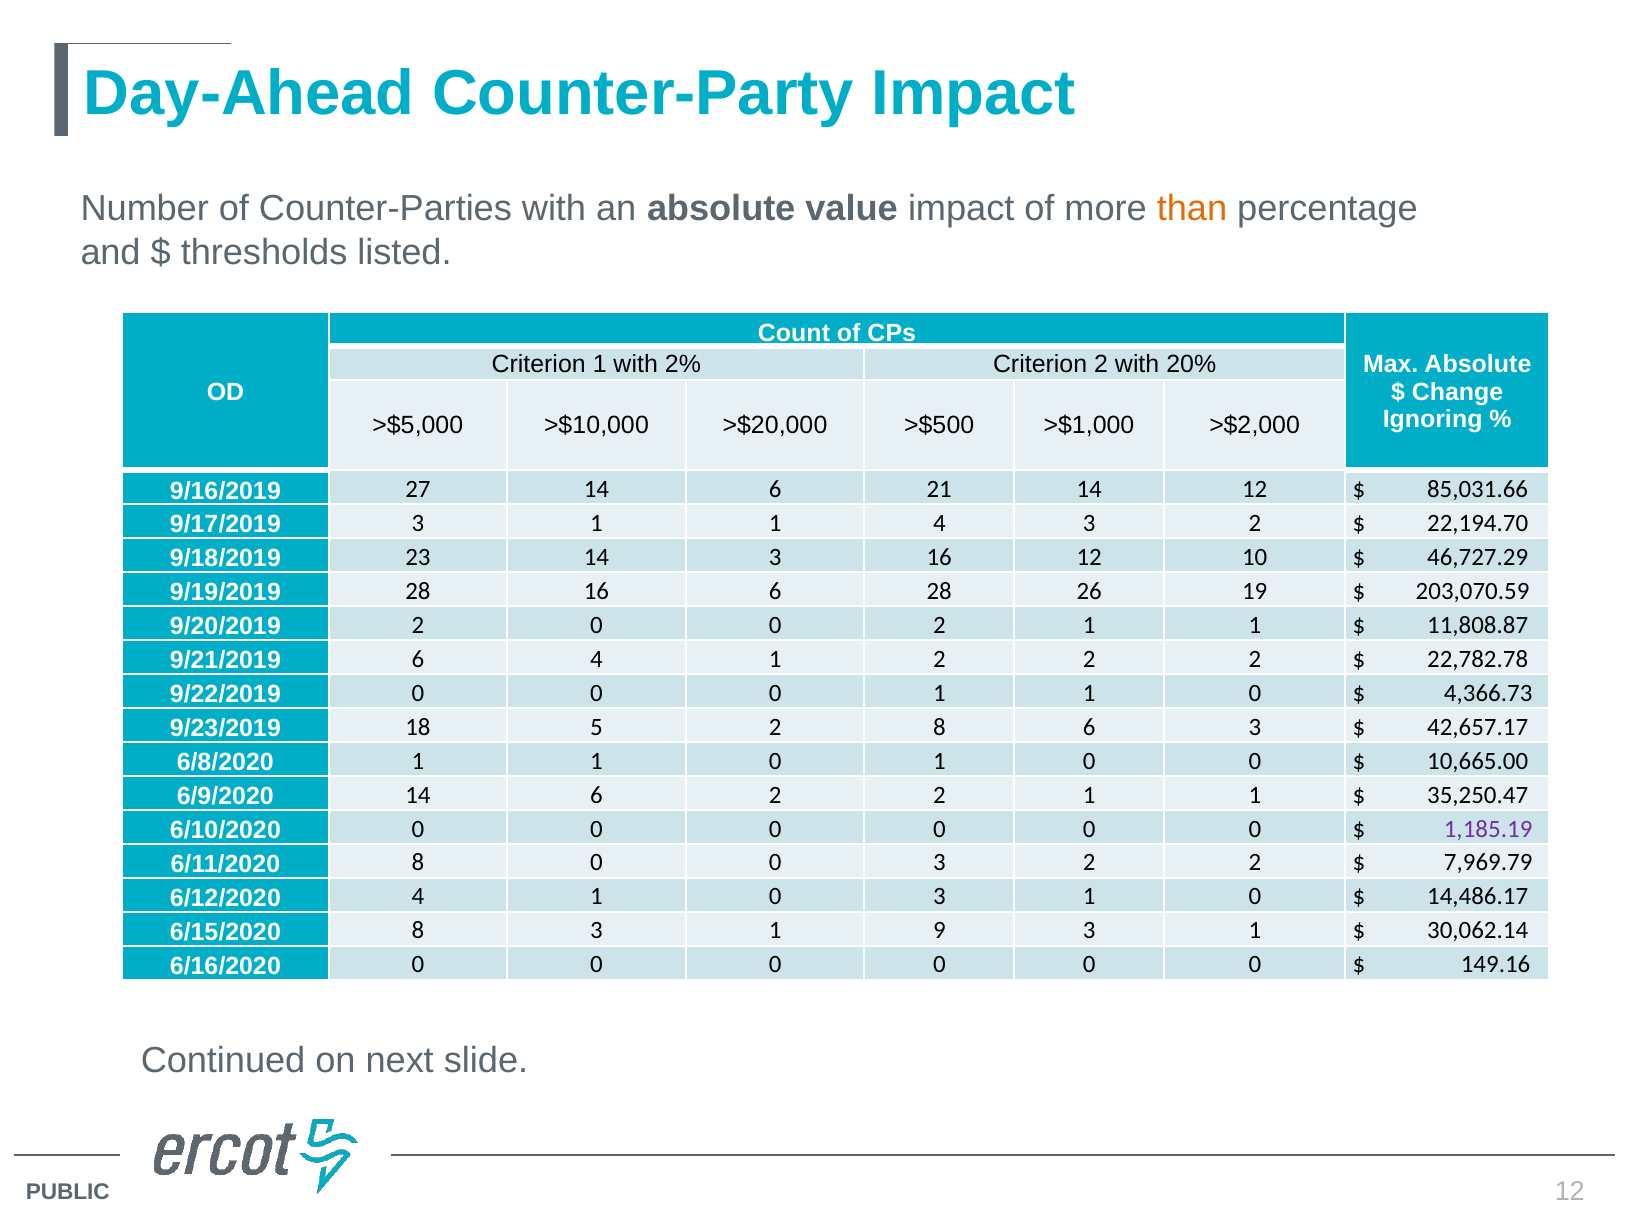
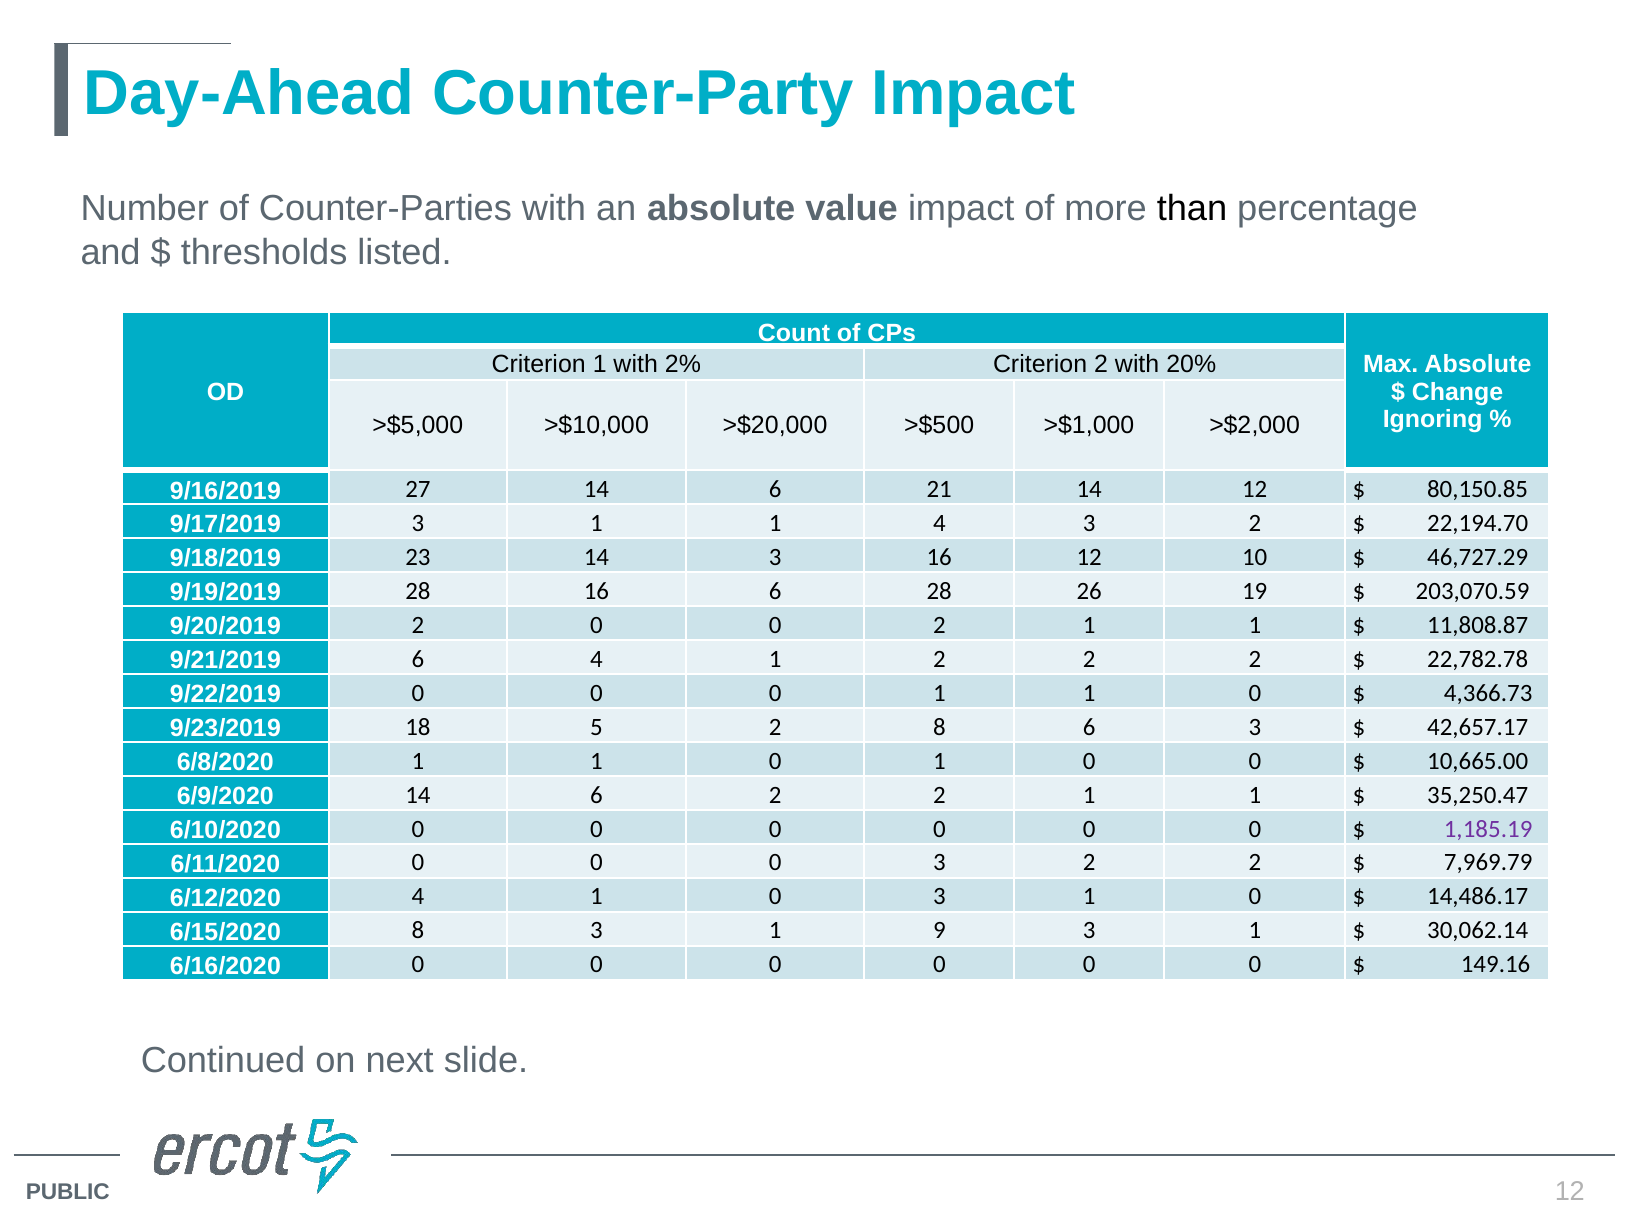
than colour: orange -> black (1192, 209)
85,031.66: 85,031.66 -> 80,150.85 (1478, 489)
6/11/2020 8: 8 -> 0 (418, 863)
